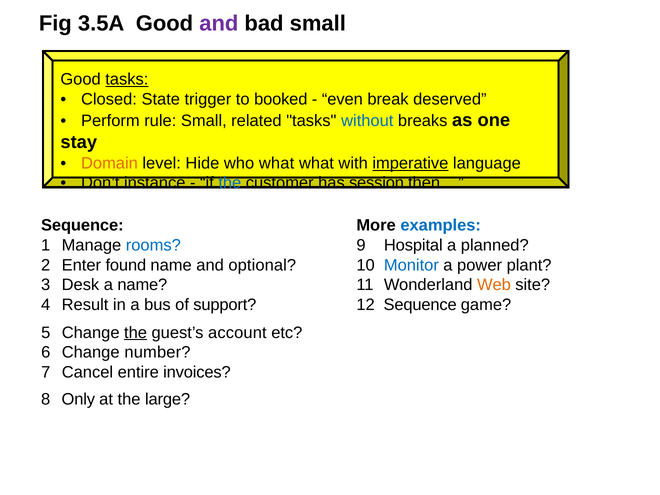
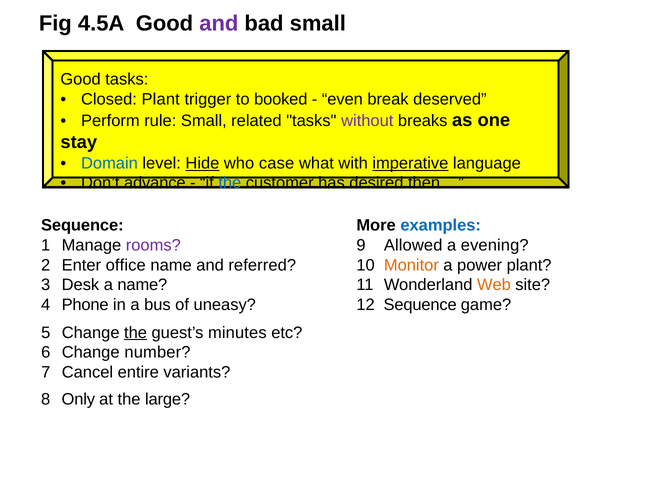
3.5A: 3.5A -> 4.5A (101, 24)
tasks underline: present -> none (127, 80)
Closed State: State -> Plant (161, 99)
without colour: blue -> purple (367, 121)
Domain colour: orange -> blue (109, 163)
Hide underline: none -> present (202, 163)
who what: what -> case (277, 163)
instance: instance -> advance (155, 183)
session: session -> desired (376, 183)
rooms colour: blue -> purple (153, 245)
Hospital: Hospital -> Allowed (413, 245)
planned: planned -> evening (495, 245)
found: found -> office (126, 265)
optional: optional -> referred (262, 265)
Monitor colour: blue -> orange (411, 265)
Result: Result -> Phone (85, 305)
support: support -> uneasy (225, 305)
account: account -> minutes (237, 333)
invoices: invoices -> variants (197, 372)
